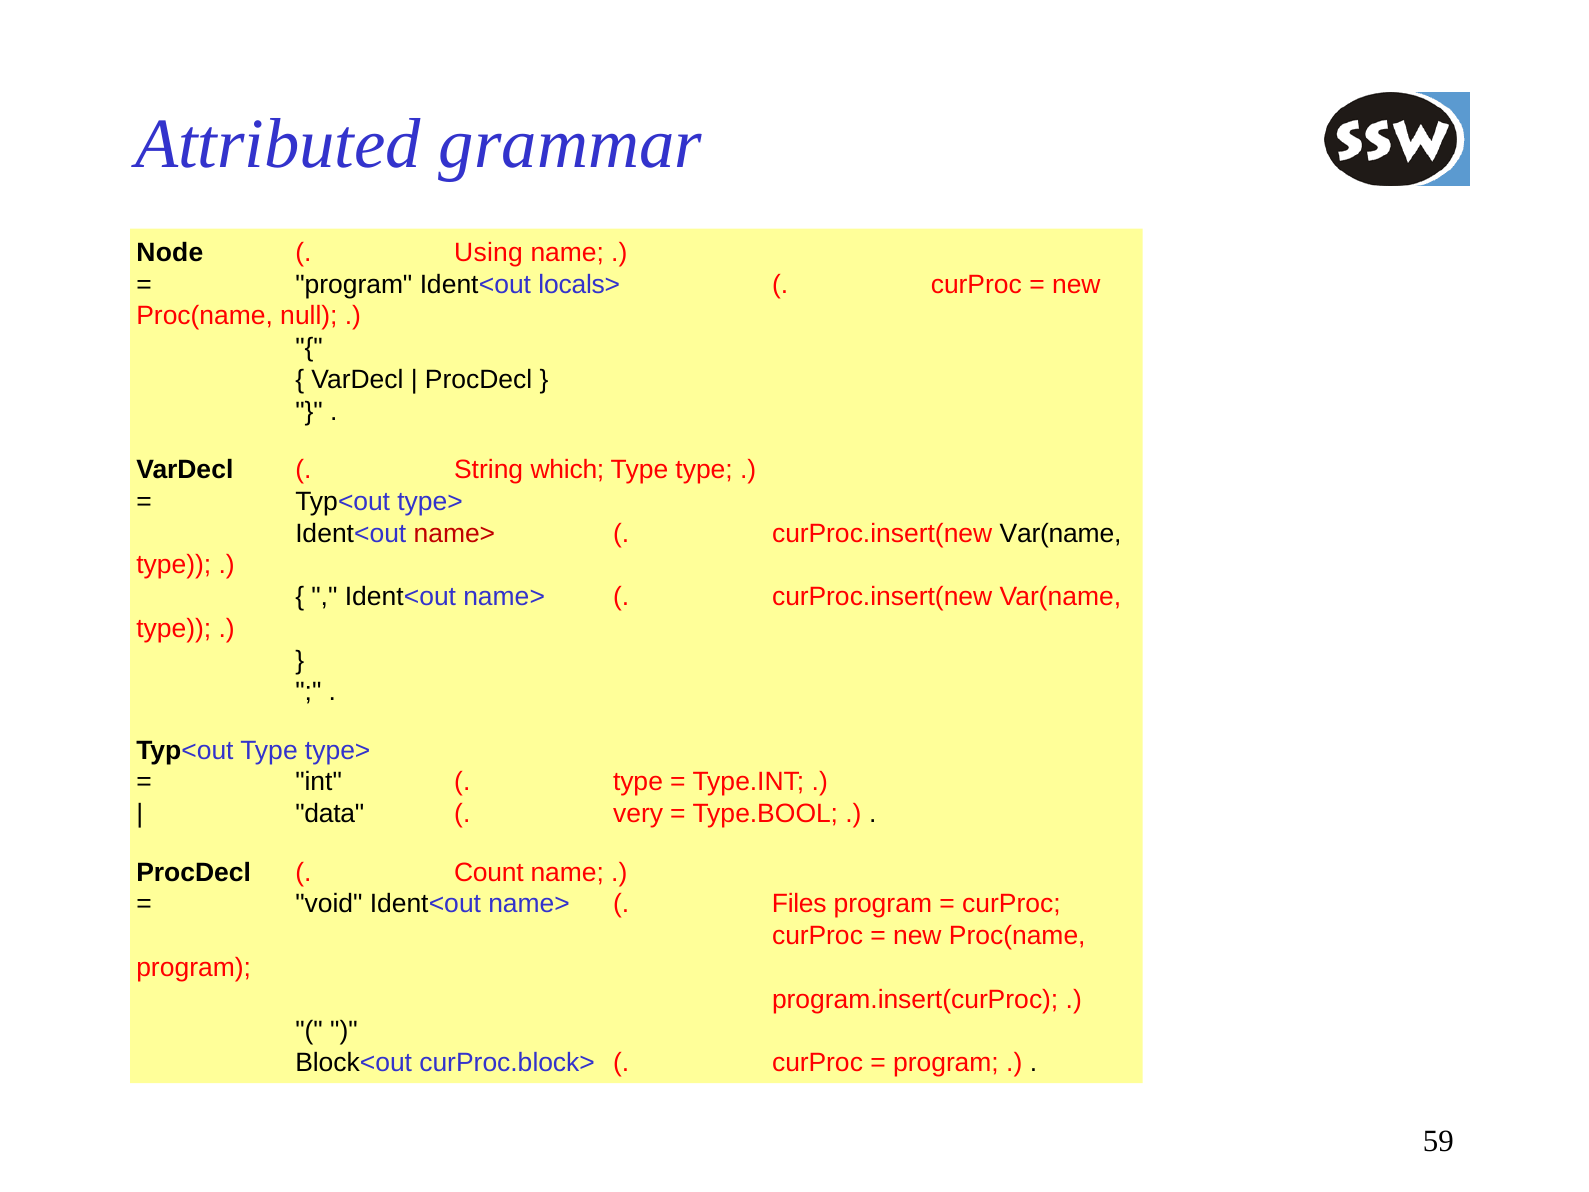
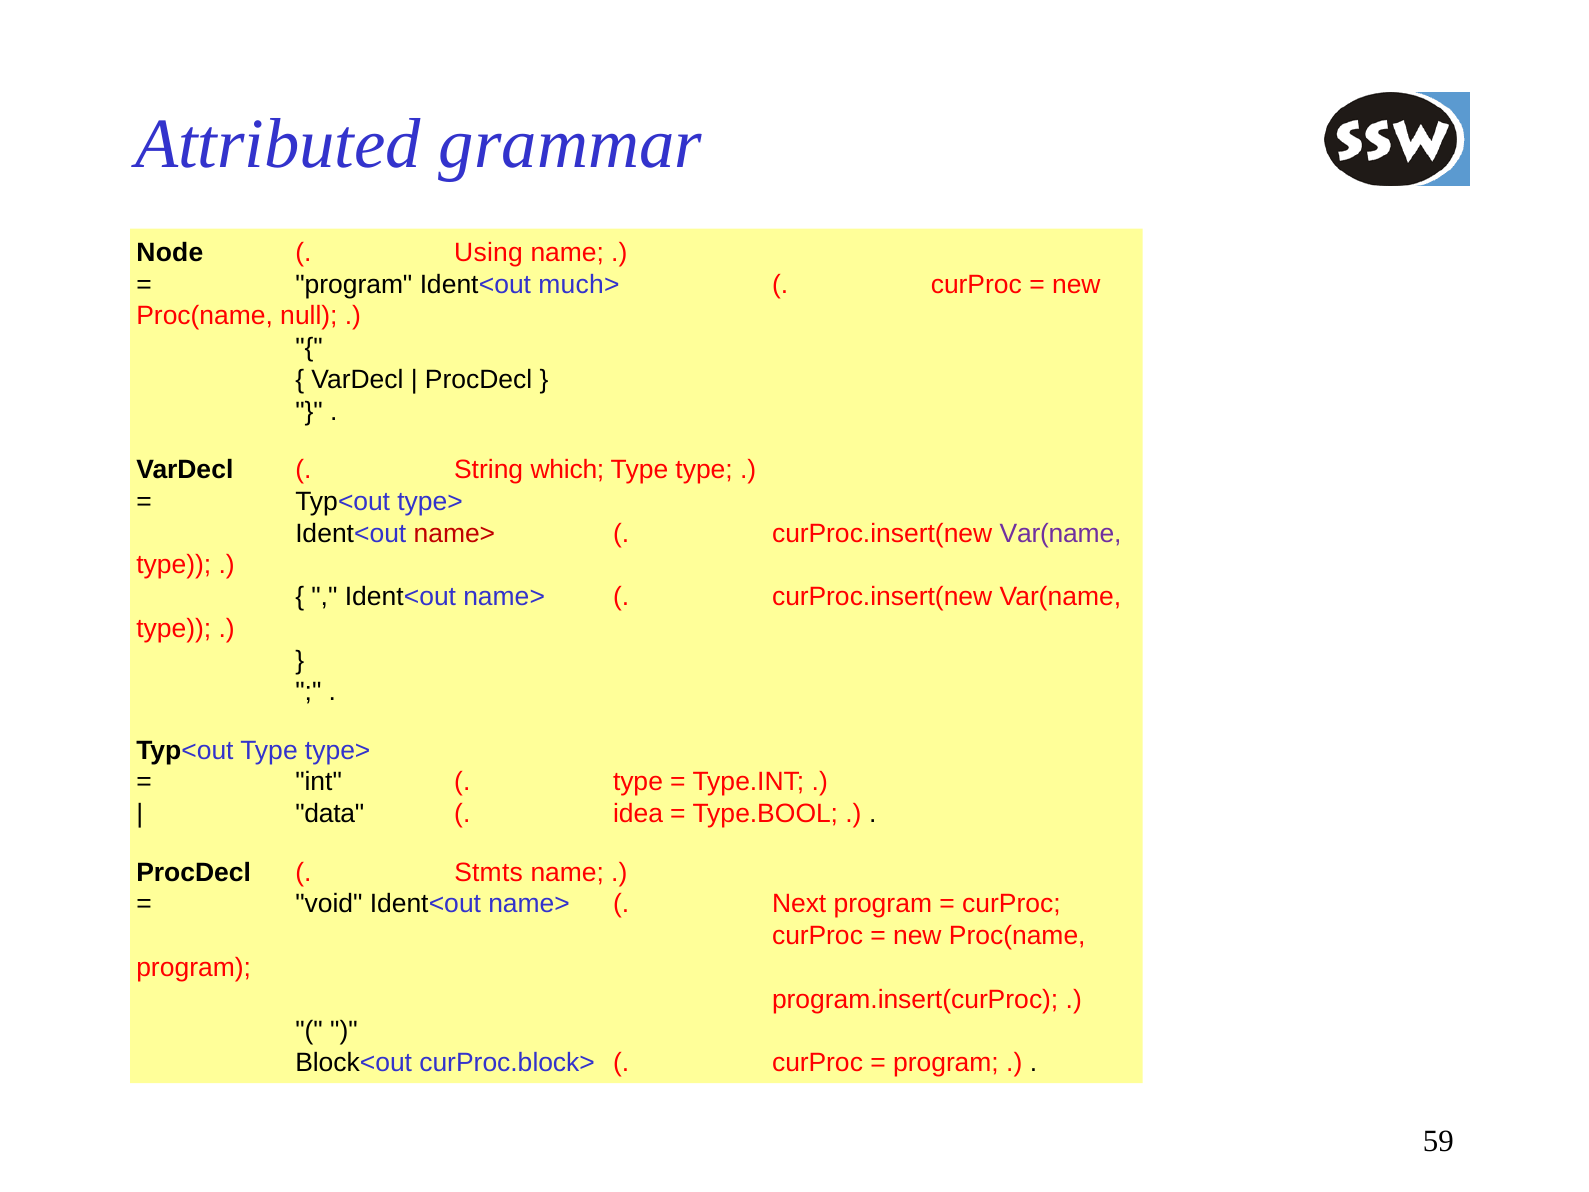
locals>: locals> -> much> (579, 284)
Var(name colour: black -> purple (1061, 533)
very: very -> idea (638, 814)
Count: Count -> Stmts (489, 872)
Files: Files -> Next (799, 904)
